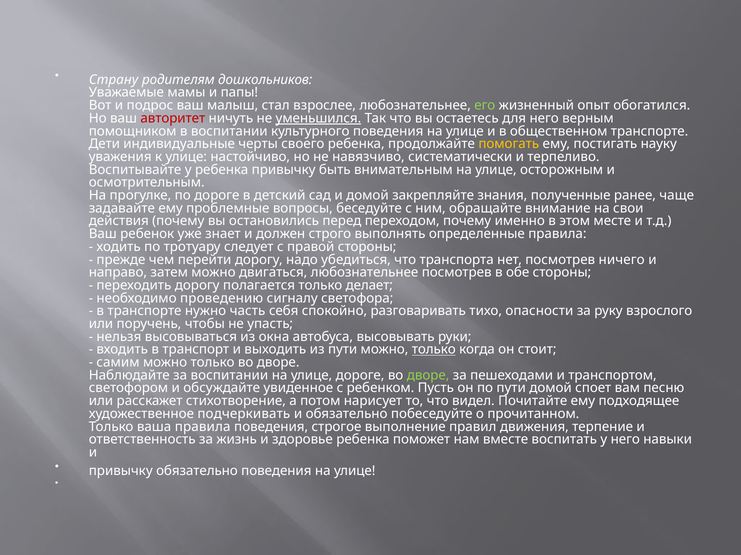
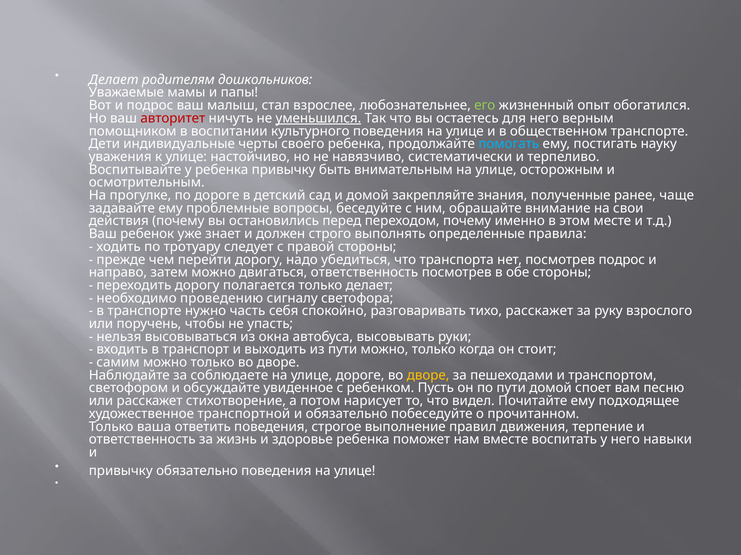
Страну: Страну -> Делает (114, 80)
помогать colour: yellow -> light blue (509, 144)
посмотрев ничего: ничего -> подрос (622, 260)
двигаться любознательнее: любознательнее -> ответственность (364, 273)
тихо опасности: опасности -> расскажет (539, 311)
только underline: present -> none (434, 350)
за воспитании: воспитании -> соблюдаете (229, 376)
дворе colour: light green -> yellow (428, 376)
подчеркивать: подчеркивать -> транспортной (244, 414)
ваша правила: правила -> ответить (203, 427)
